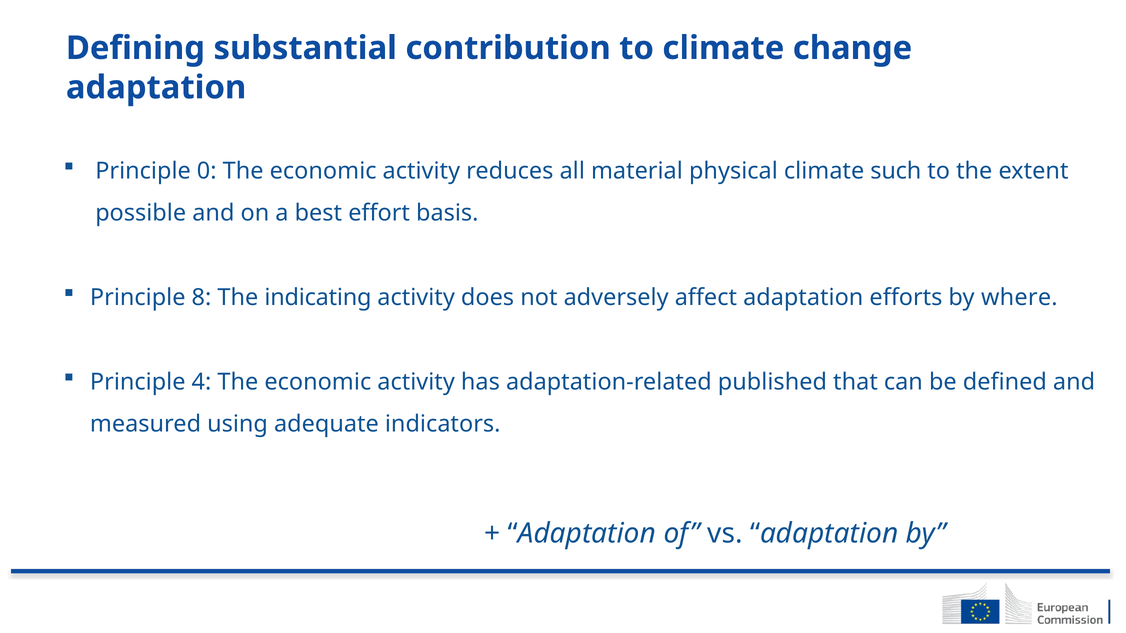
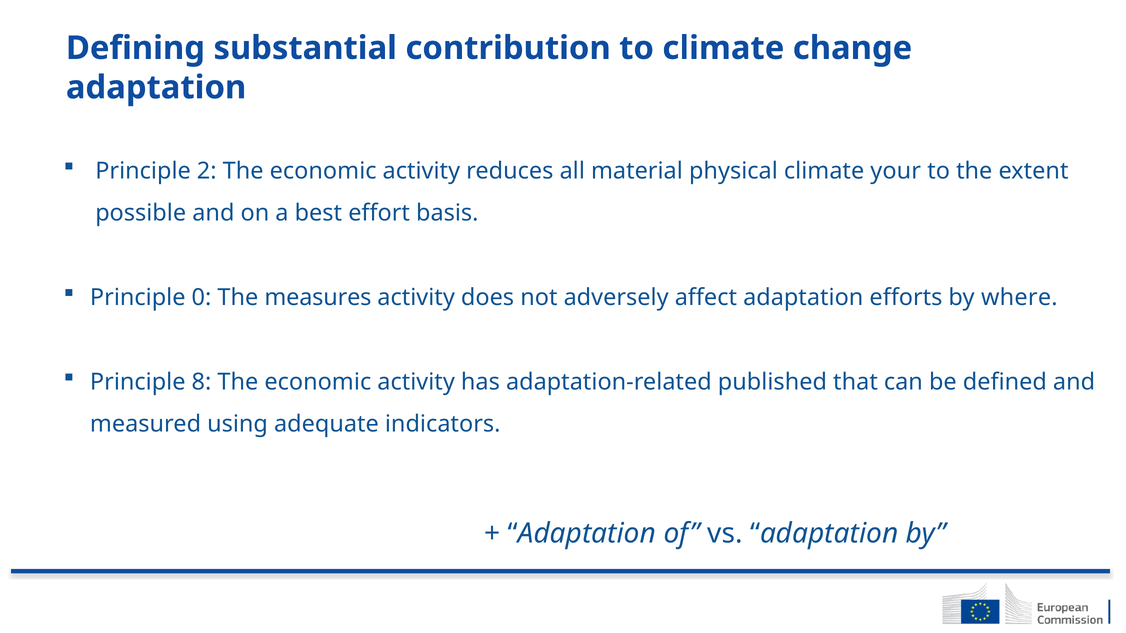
0: 0 -> 2 (207, 171)
such: such -> your (896, 171)
8: 8 -> 0 (201, 298)
indicating: indicating -> measures (318, 298)
4: 4 -> 8 (201, 382)
